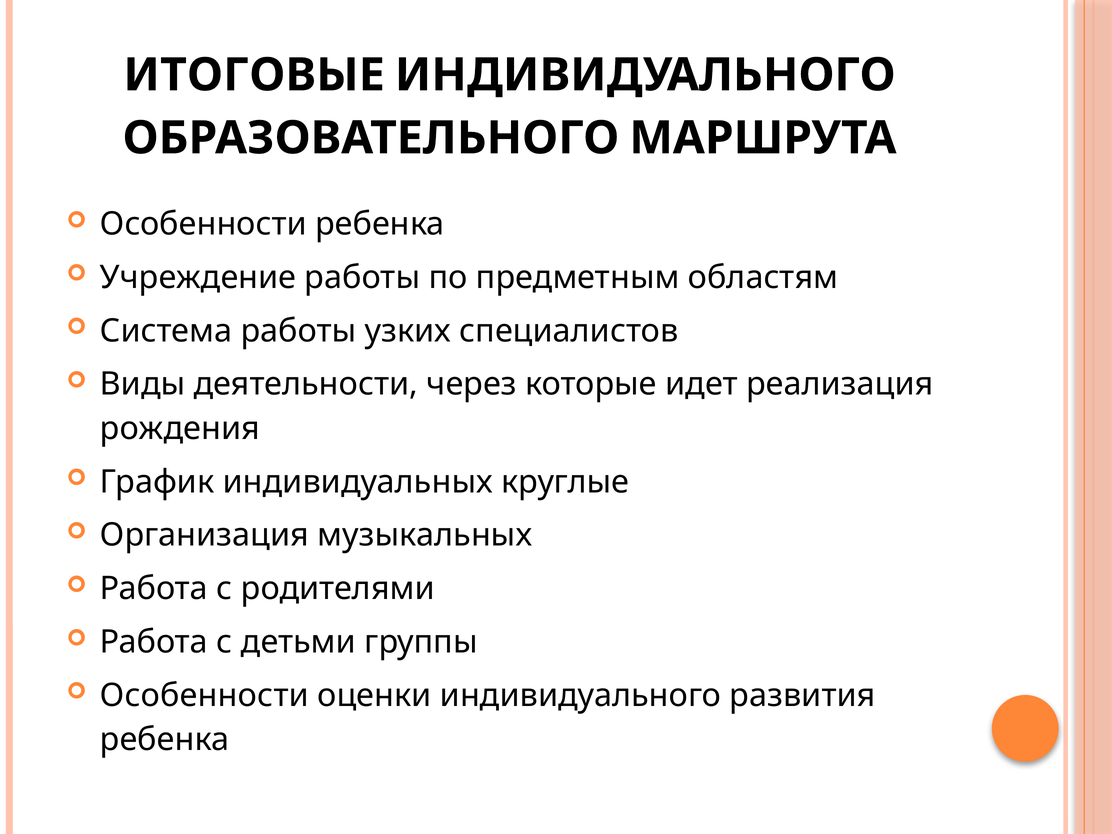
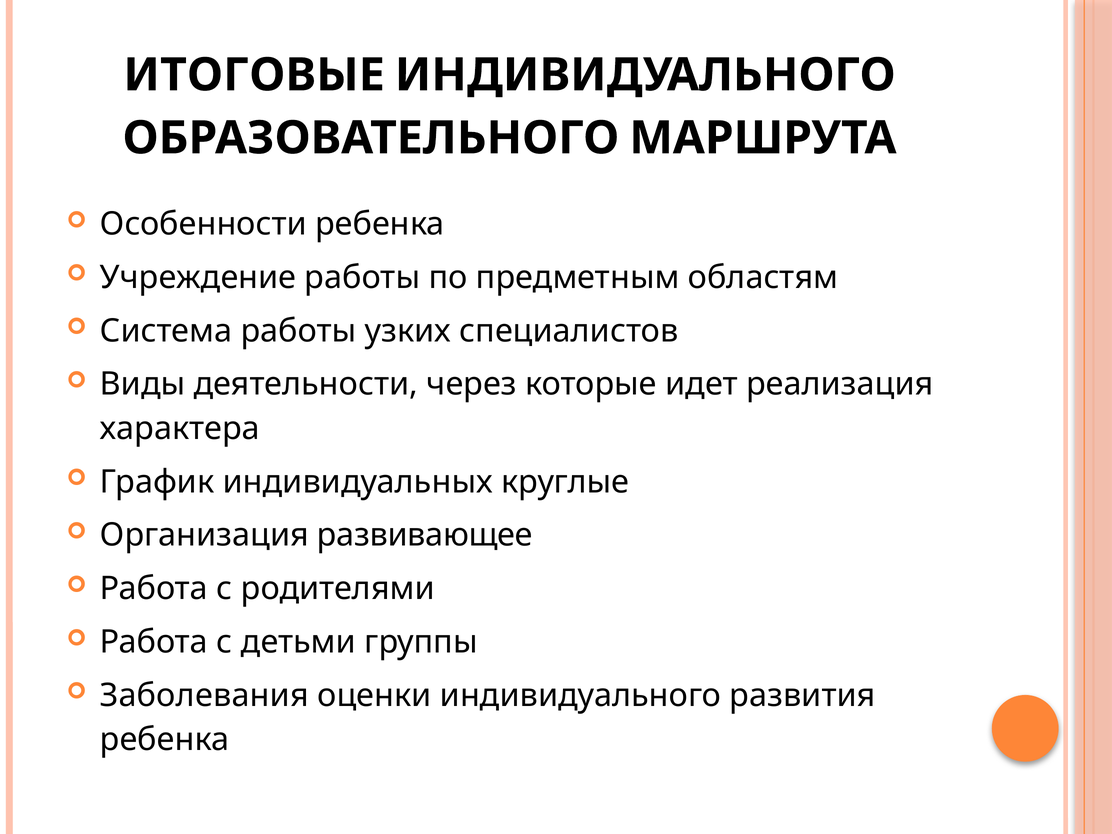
рождения: рождения -> характера (180, 428)
музыкальных: музыкальных -> развивающее (425, 535)
Особенности: Особенности -> Заболевания (204, 695)
